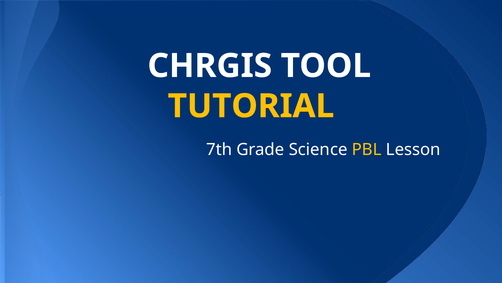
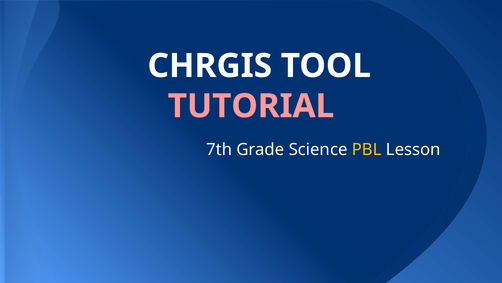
TUTORIAL colour: yellow -> pink (251, 106)
